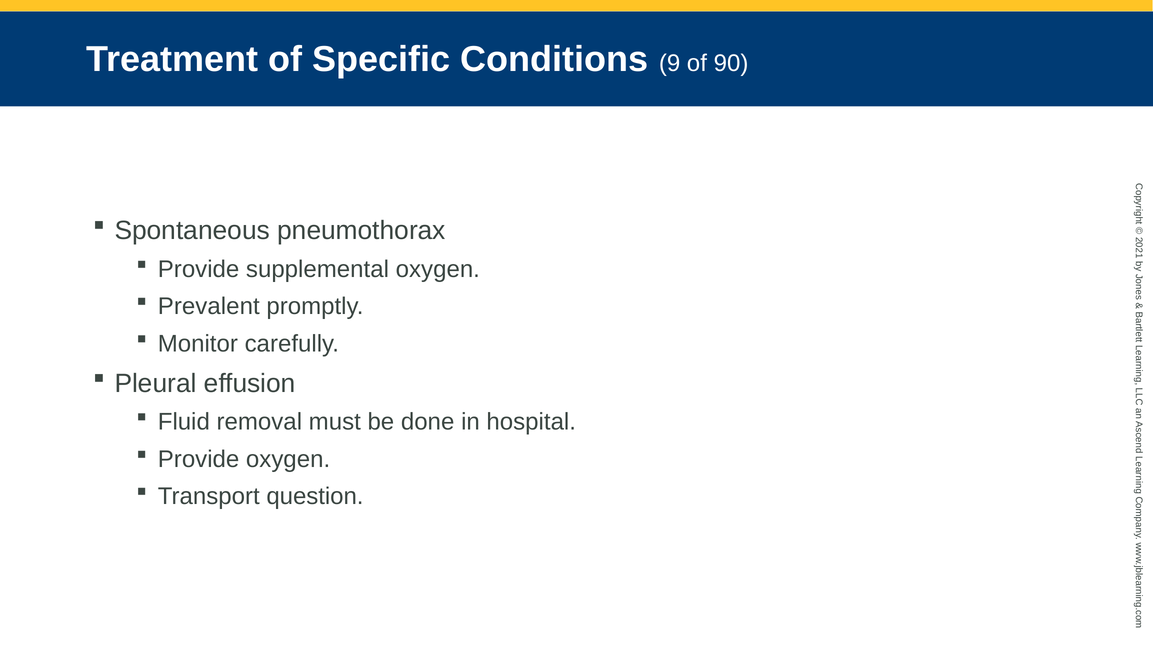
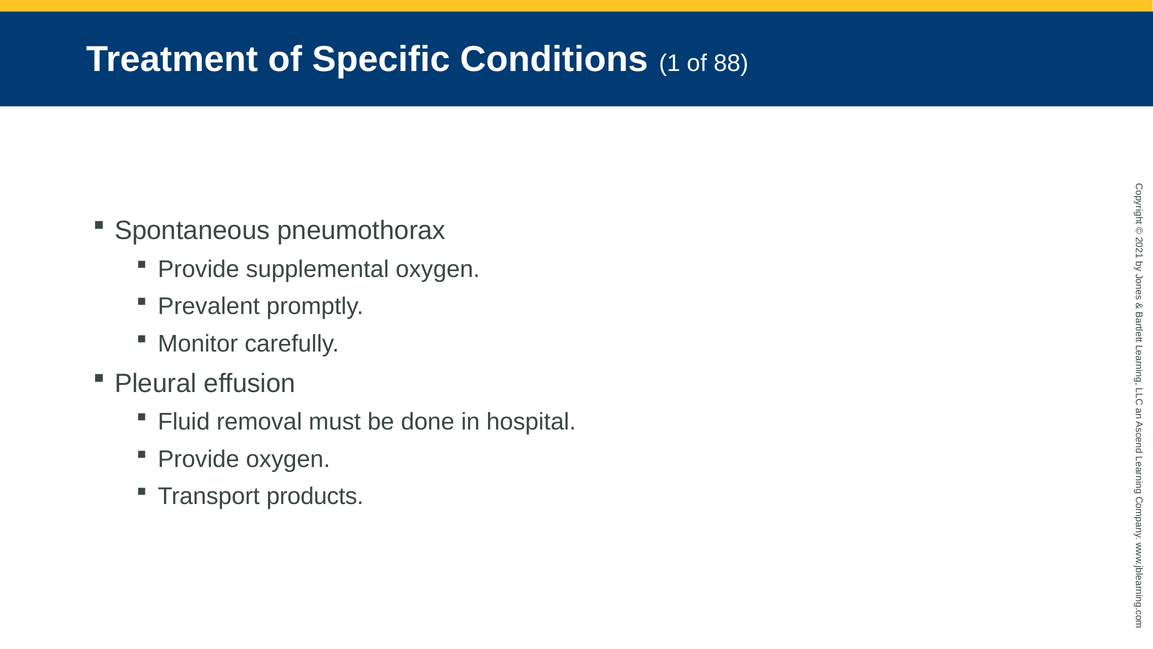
Conditions 9: 9 -> 1 (670, 63)
90: 90 -> 88 (731, 63)
question: question -> products (315, 496)
